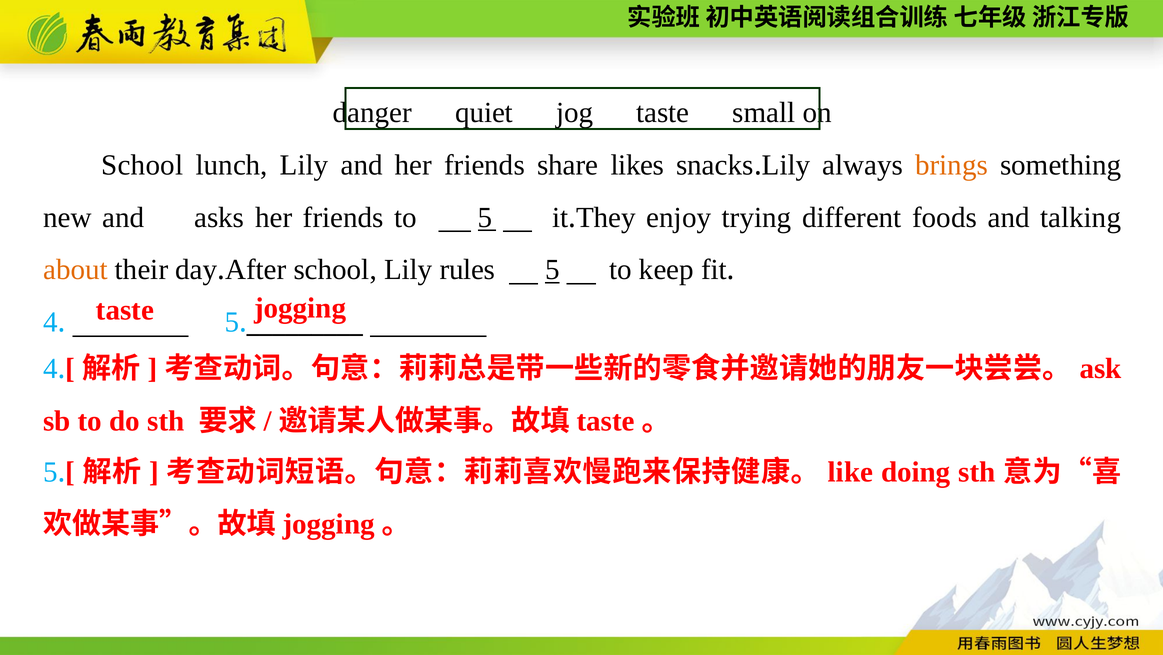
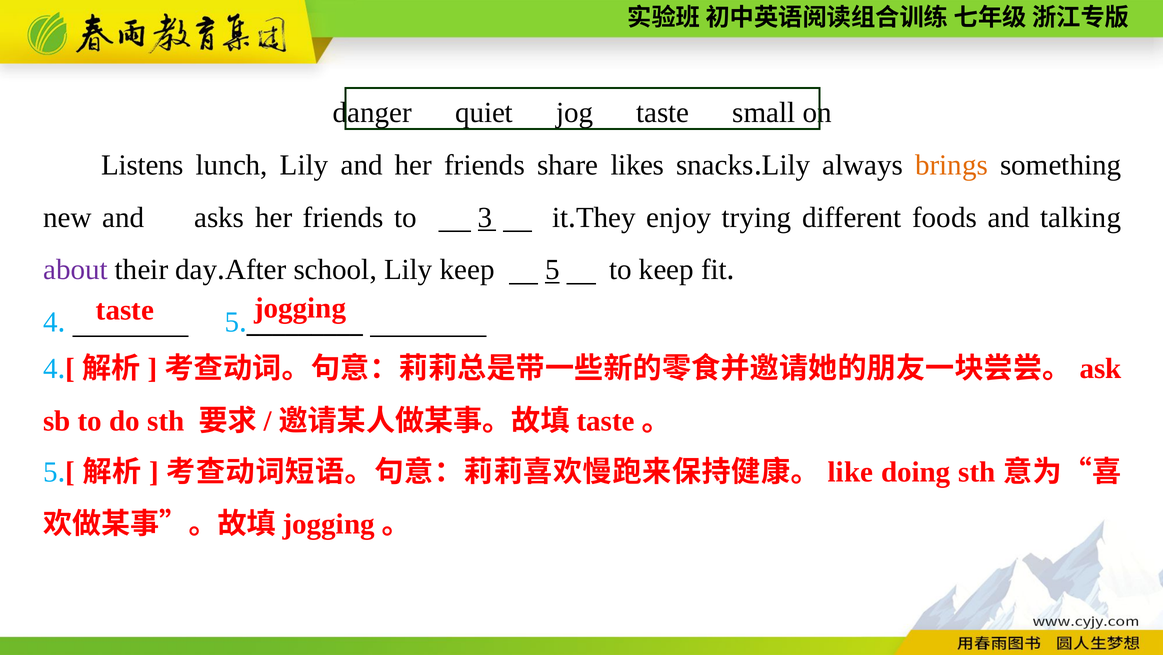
School: School -> Listens (143, 165)
to 5: 5 -> 3 (485, 217)
about colour: orange -> purple (75, 270)
Lily rules: rules -> keep (467, 270)
